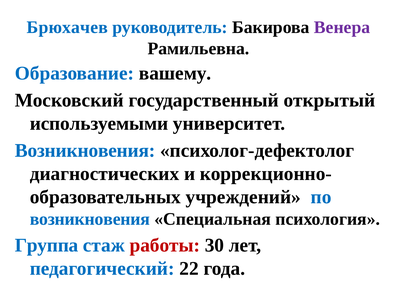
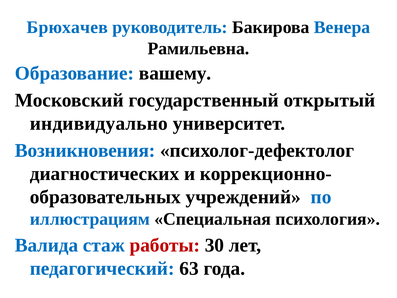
Венера colour: purple -> blue (342, 27)
используемыми: используемыми -> индивидуально (99, 123)
возникновения: возникновения -> иллюстрациям (90, 219)
Группа: Группа -> Валида (47, 245)
22: 22 -> 63 (189, 268)
